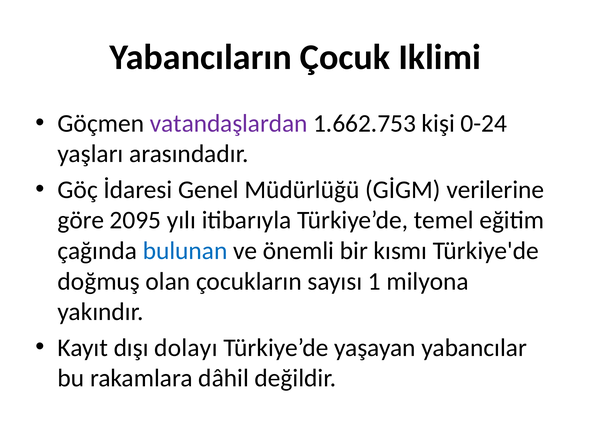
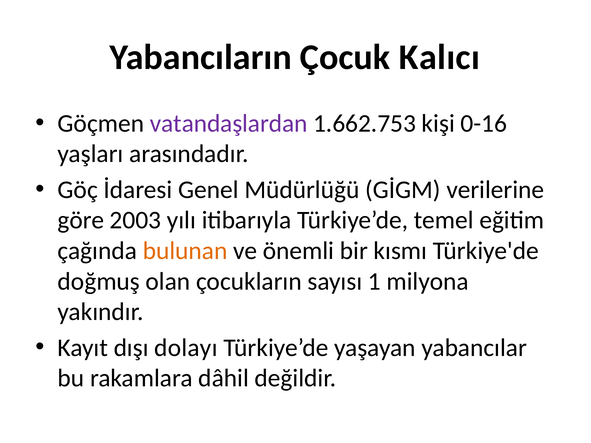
Iklimi: Iklimi -> Kalıcı (439, 57)
0-24: 0-24 -> 0-16 (484, 123)
2095: 2095 -> 2003 (135, 220)
bulunan colour: blue -> orange (185, 251)
